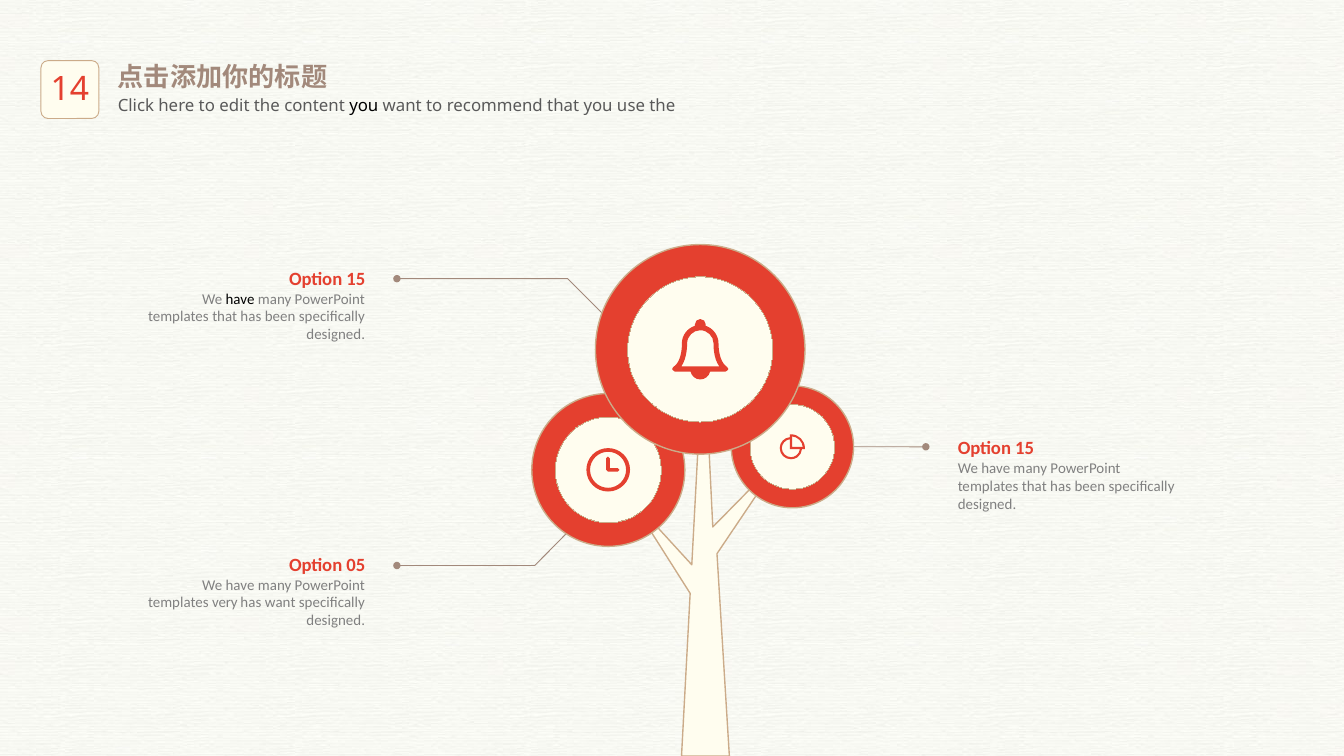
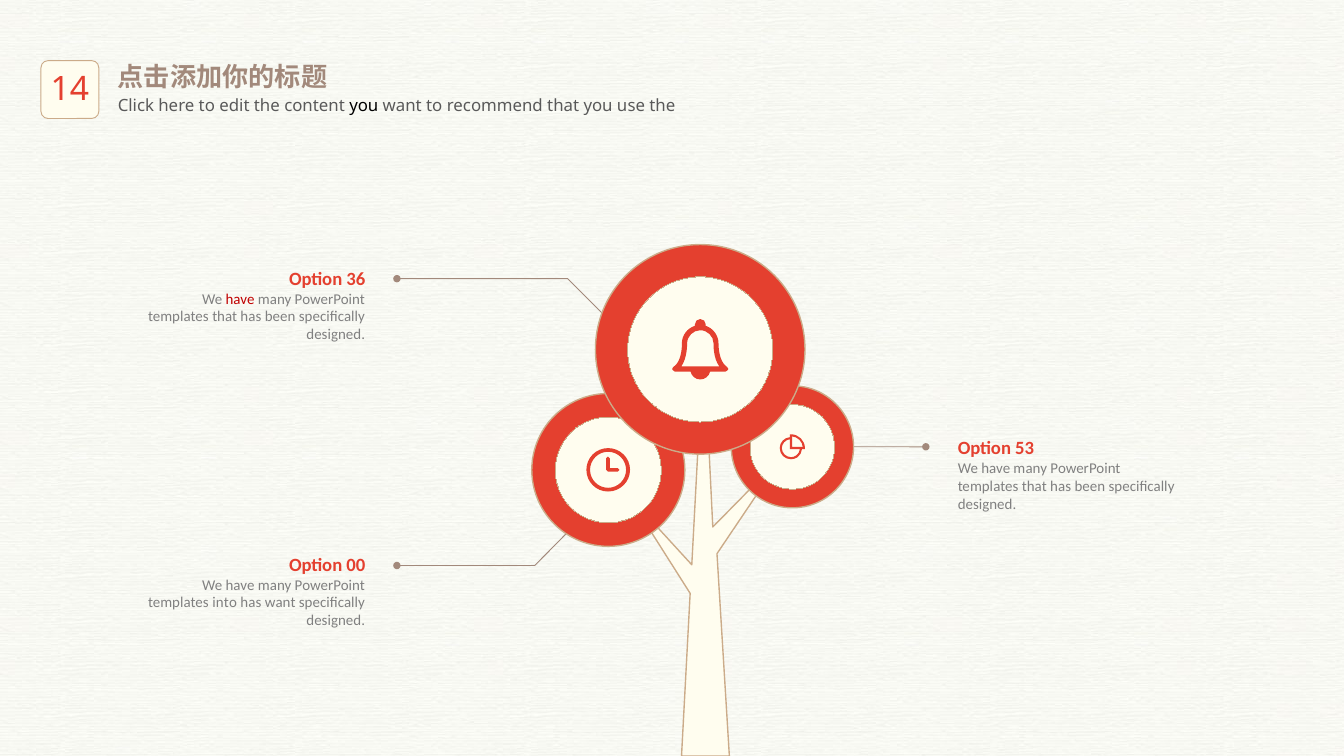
15: 15 -> 36 (356, 279)
have colour: black -> red (240, 299)
15: 15 -> 53 (1025, 449)
05: 05 -> 00 (356, 565)
very: very -> into (225, 603)
